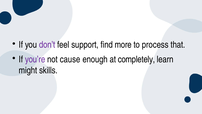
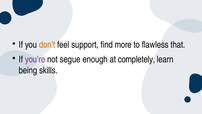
don’t colour: purple -> orange (47, 45)
process: process -> flawless (155, 45)
cause: cause -> segue (70, 59)
might: might -> being (28, 70)
